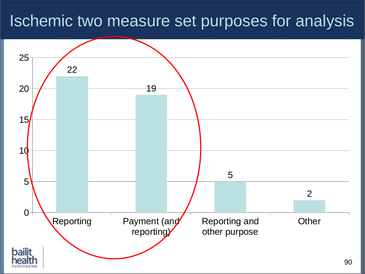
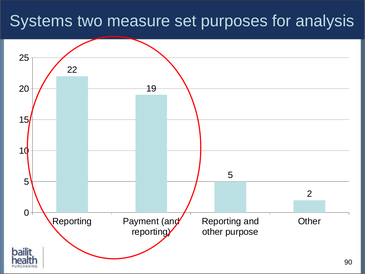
Ischemic: Ischemic -> Systems (41, 21)
